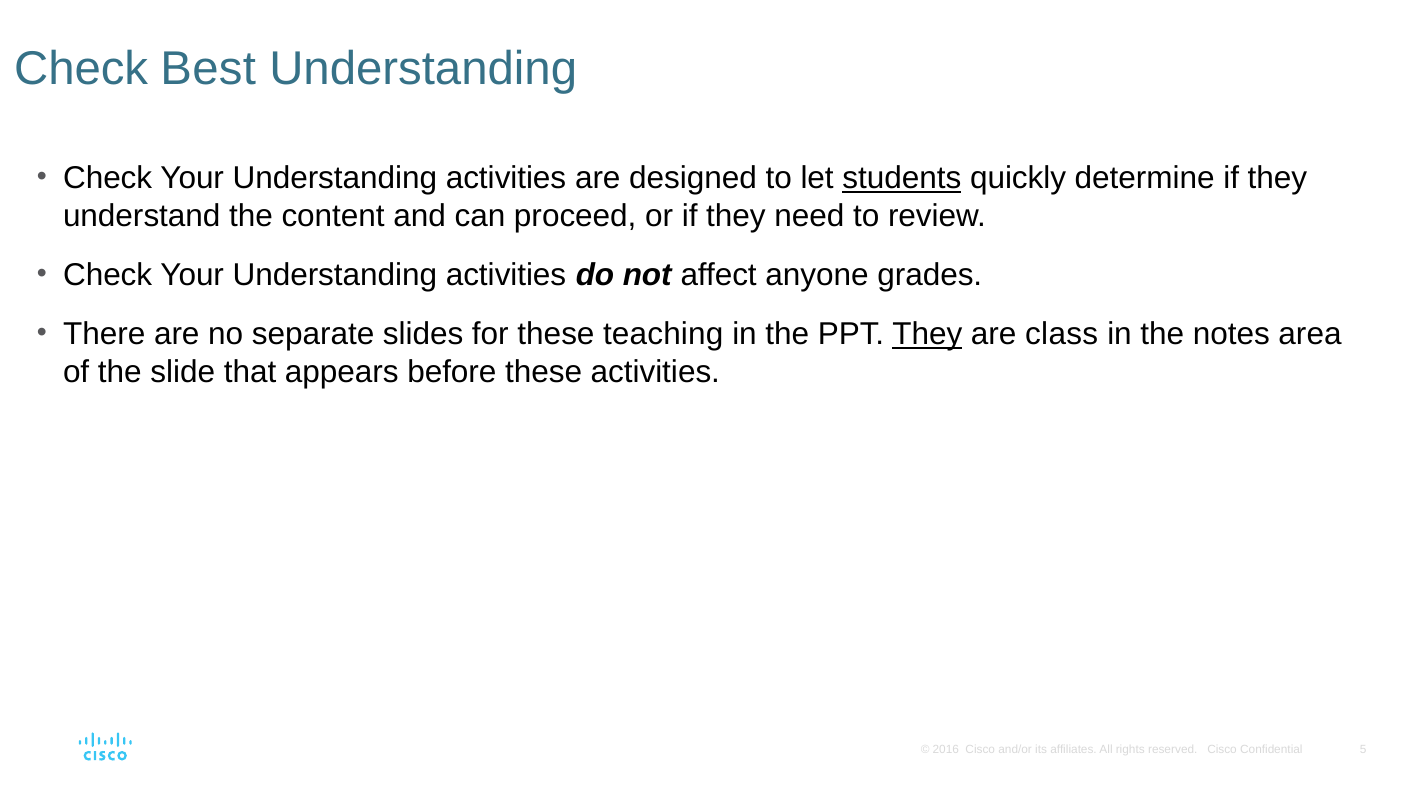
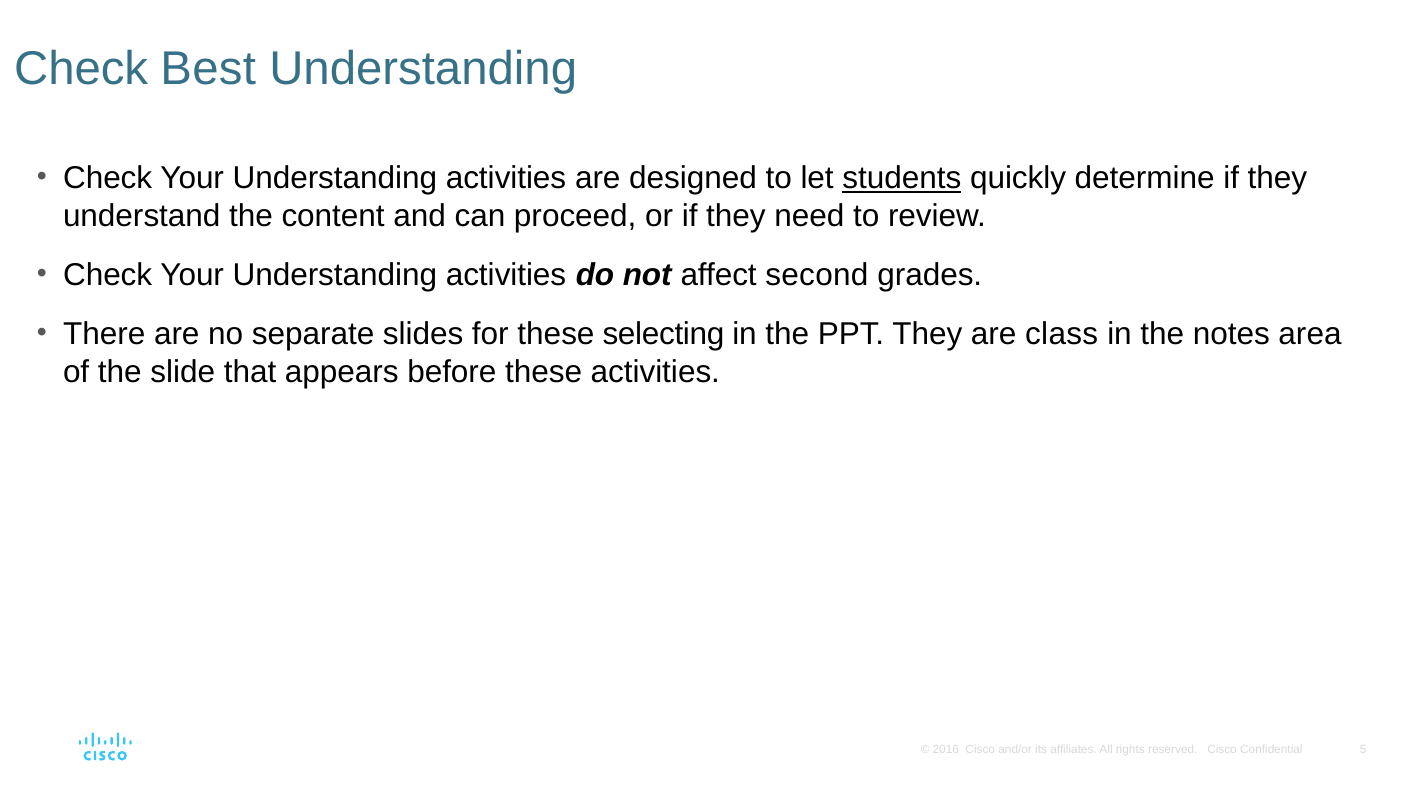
anyone: anyone -> second (817, 275)
teaching: teaching -> selecting (663, 334)
They underline: present -> none (927, 334)
